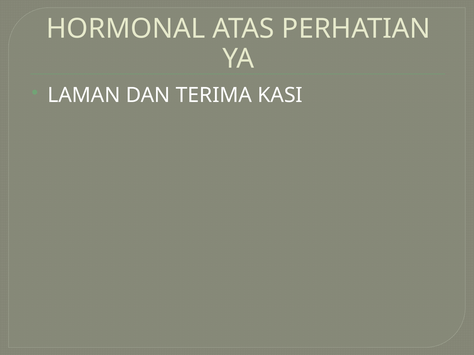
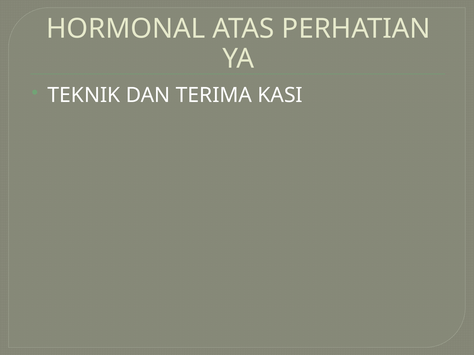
LAMAN: LAMAN -> TEKNIK (84, 95)
